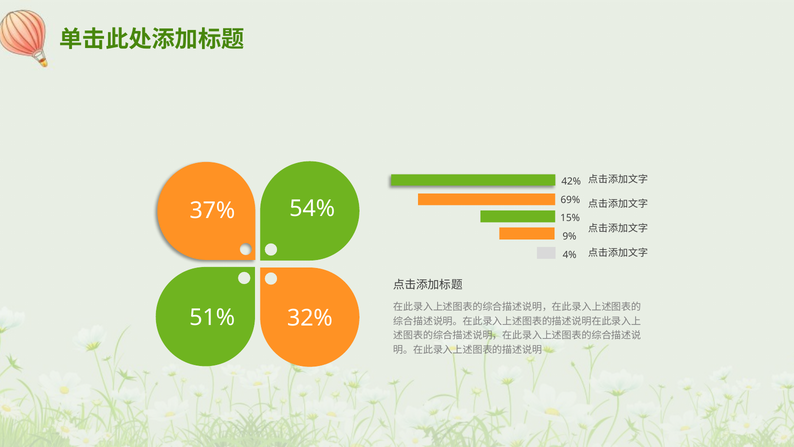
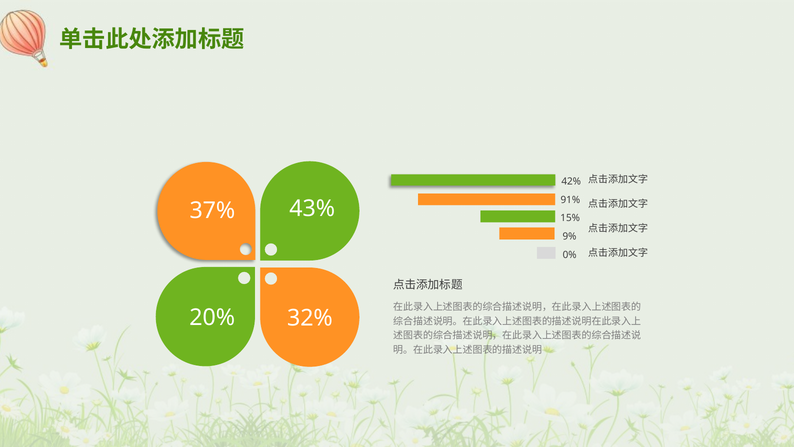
69%: 69% -> 91% (570, 200)
54%: 54% -> 43% (312, 208)
4%: 4% -> 0% (570, 255)
51%: 51% -> 20% (212, 317)
